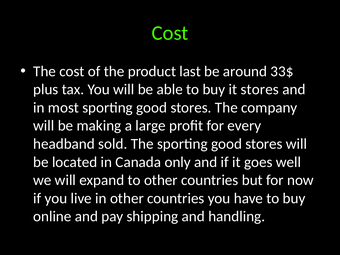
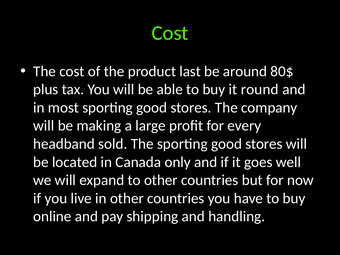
33$: 33$ -> 80$ (282, 71)
it stores: stores -> round (260, 89)
